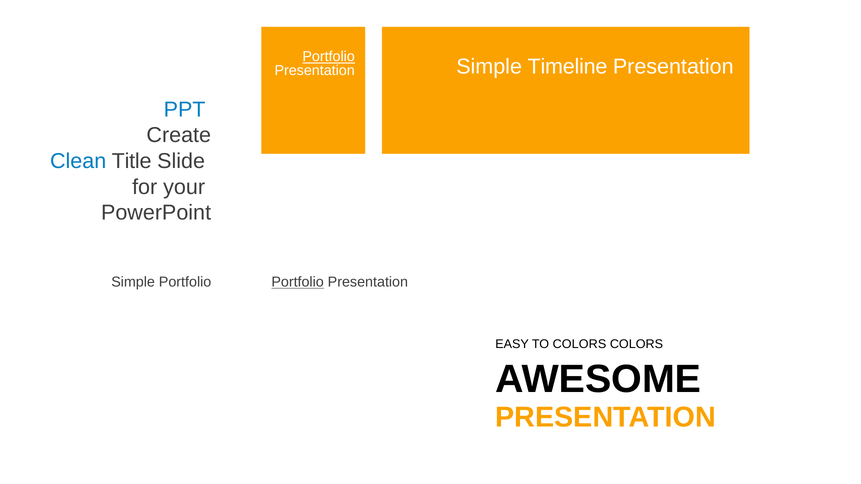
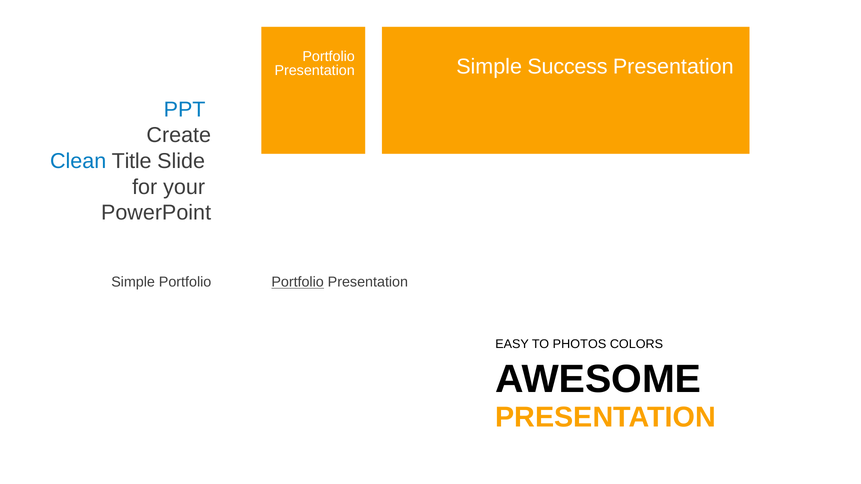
Portfolio underline: present -> none (329, 57)
Timeline: Timeline -> Success (568, 67)
TO COLORS: COLORS -> PHOTOS (579, 344)
